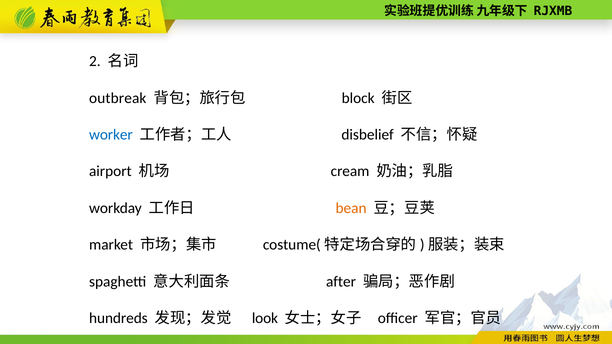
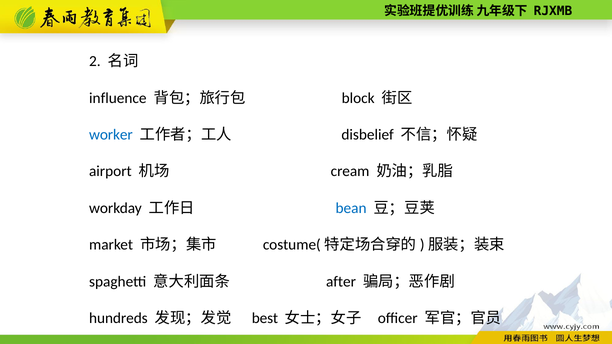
outbreak: outbreak -> influence (118, 98)
bean colour: orange -> blue (351, 208)
look: look -> best (265, 318)
